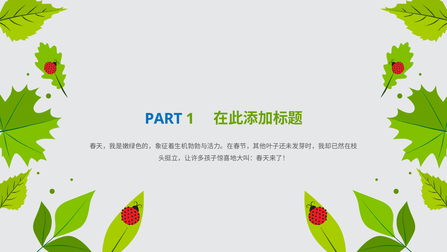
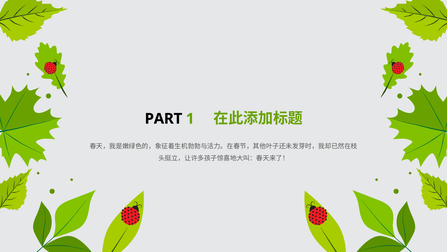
PART colour: blue -> black (163, 118)
